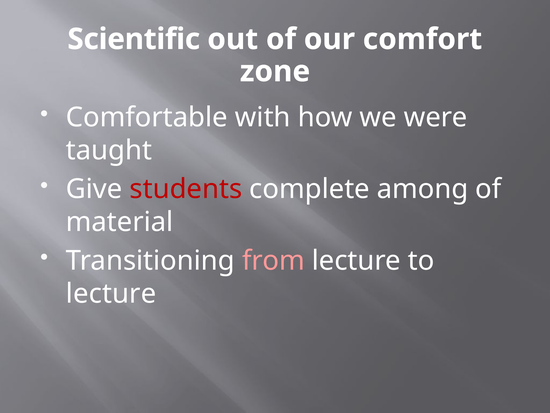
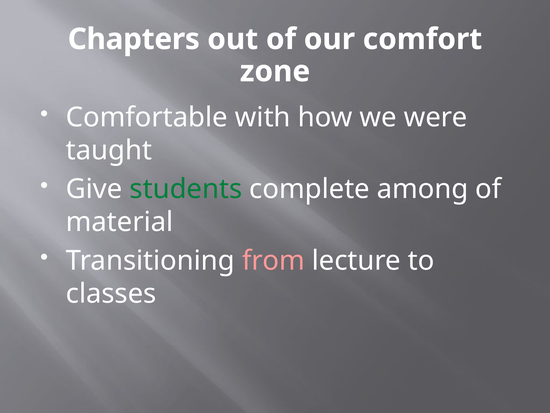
Scientific: Scientific -> Chapters (134, 39)
students colour: red -> green (186, 189)
lecture: lecture -> classes (111, 293)
